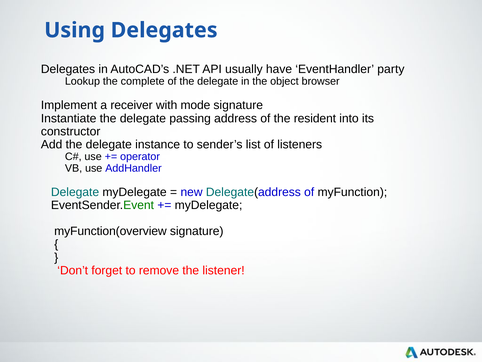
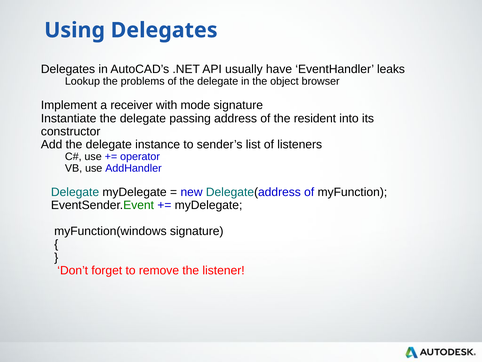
party: party -> leaks (391, 69)
complete: complete -> problems (143, 81)
myFunction(overview: myFunction(overview -> myFunction(windows (110, 231)
